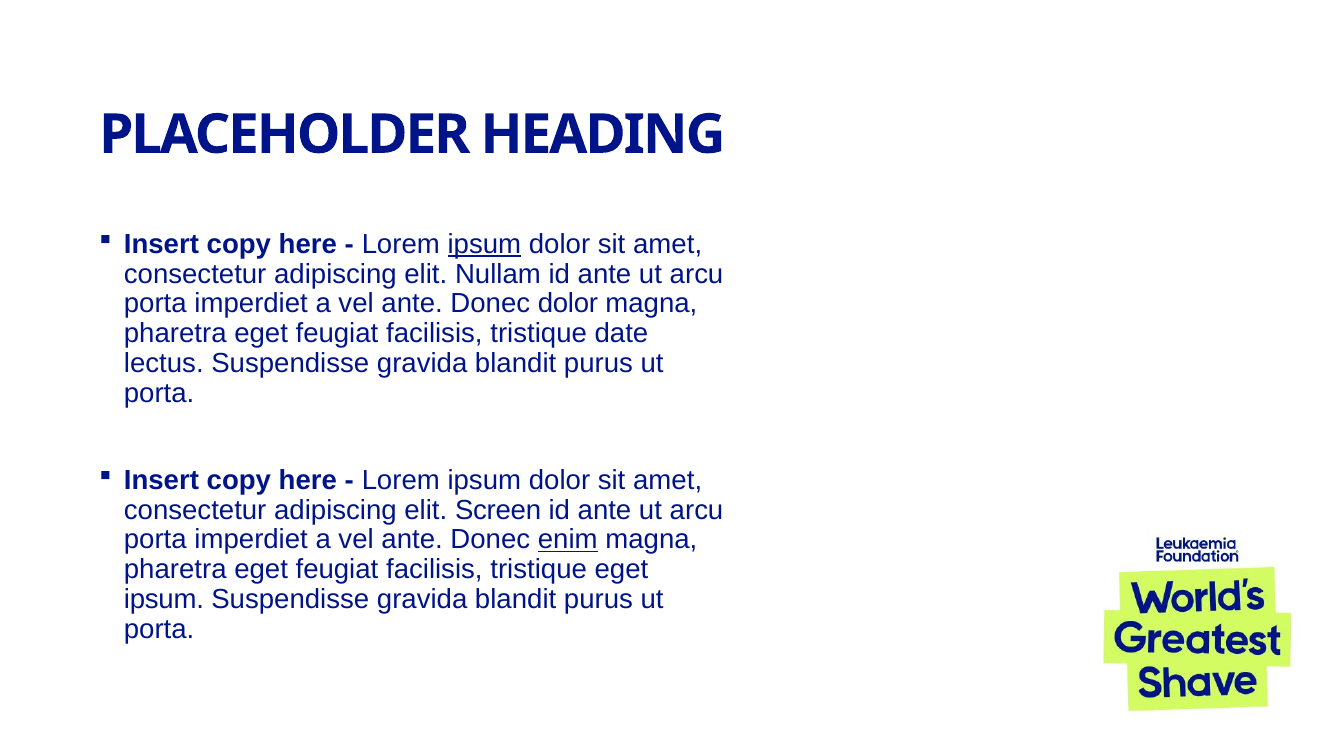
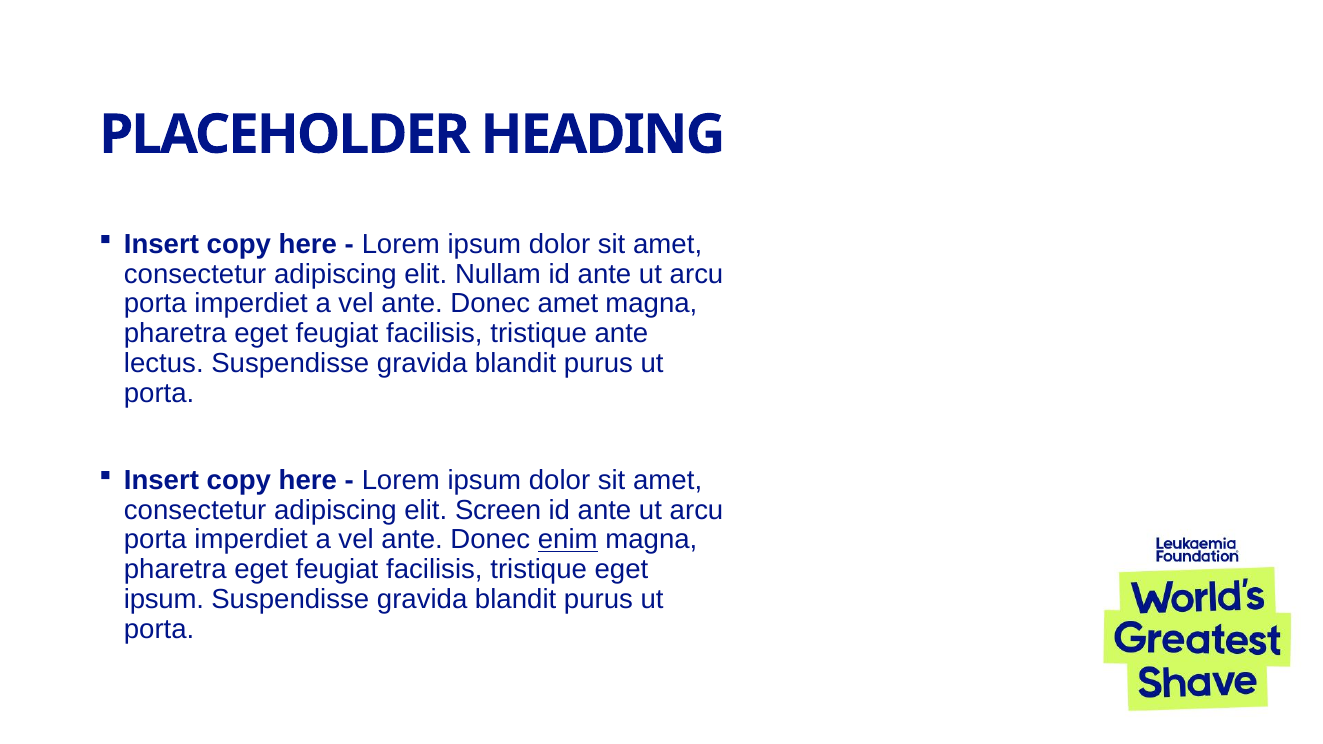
ipsum underline: present -> none (484, 244)
Donec dolor: dolor -> amet (568, 304)
tristique date: date -> ante (621, 334)
